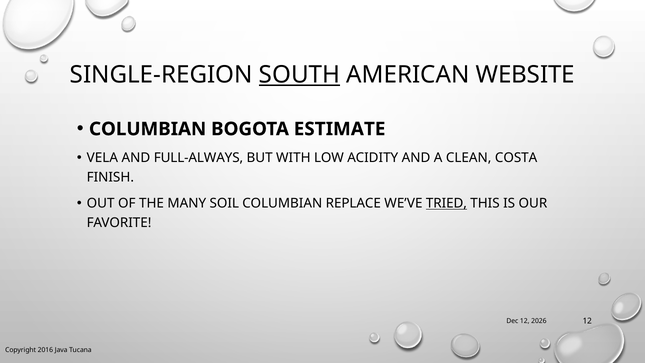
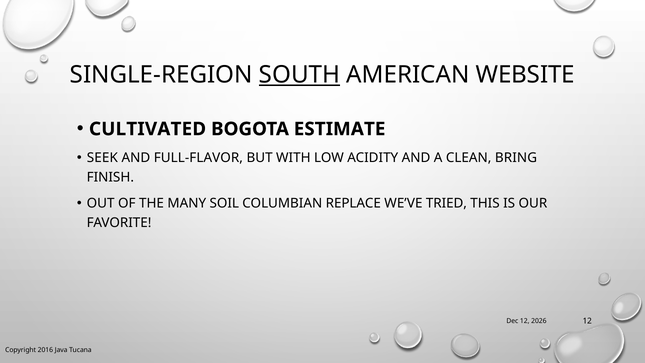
COLUMBIAN: COLUMBIAN -> CULTIVATED (148, 129)
VELA: VELA -> SEEK (102, 158)
FULL-ALWAYS: FULL-ALWAYS -> FULL-FLAVOR (198, 158)
COSTA: COSTA -> BRING (516, 158)
TRIED underline: present -> none (446, 203)
